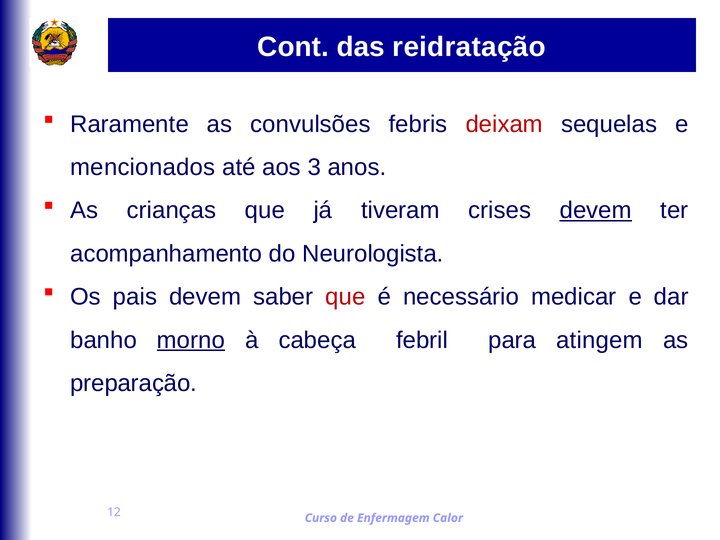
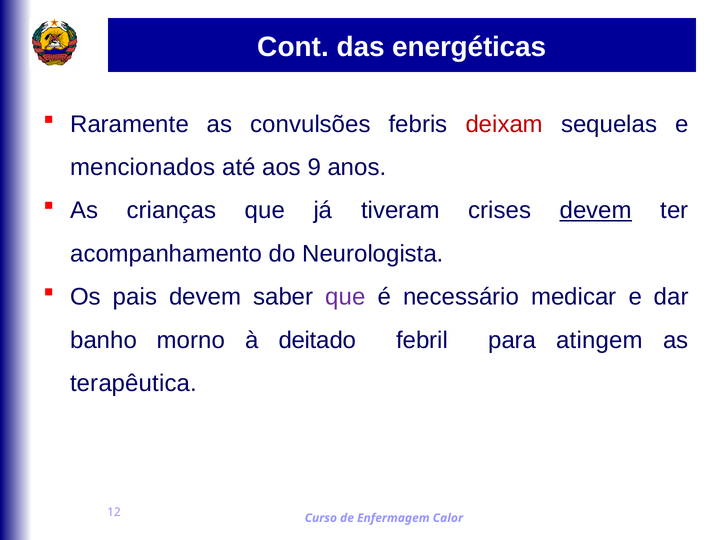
reidratação: reidratação -> energéticas (469, 47)
3: 3 -> 9 (314, 167)
que colour: red -> purple (345, 297)
morno underline: present -> none (191, 340)
cabeça: cabeça -> deitado (317, 340)
preparação: preparação -> terapêutica (134, 383)
